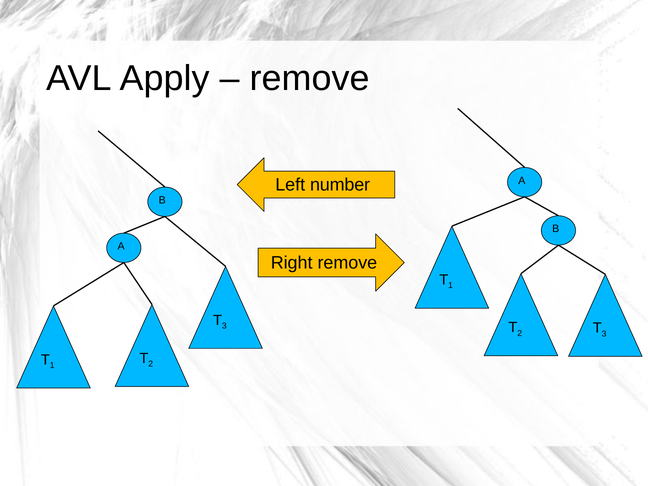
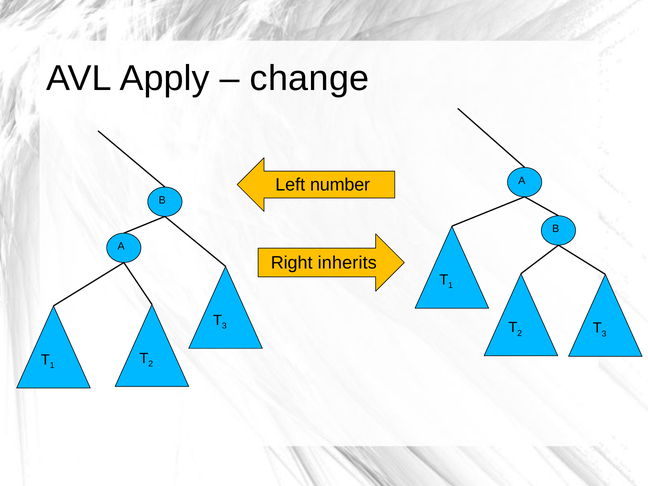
remove: remove -> change (310, 78)
Right remove: remove -> inherits (347, 263)
